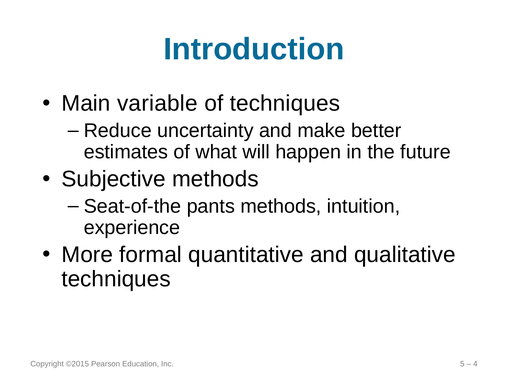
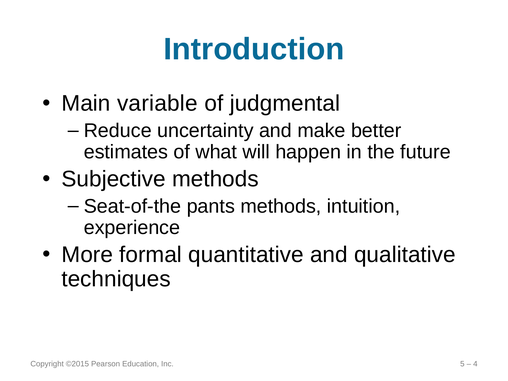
of techniques: techniques -> judgmental (285, 104)
